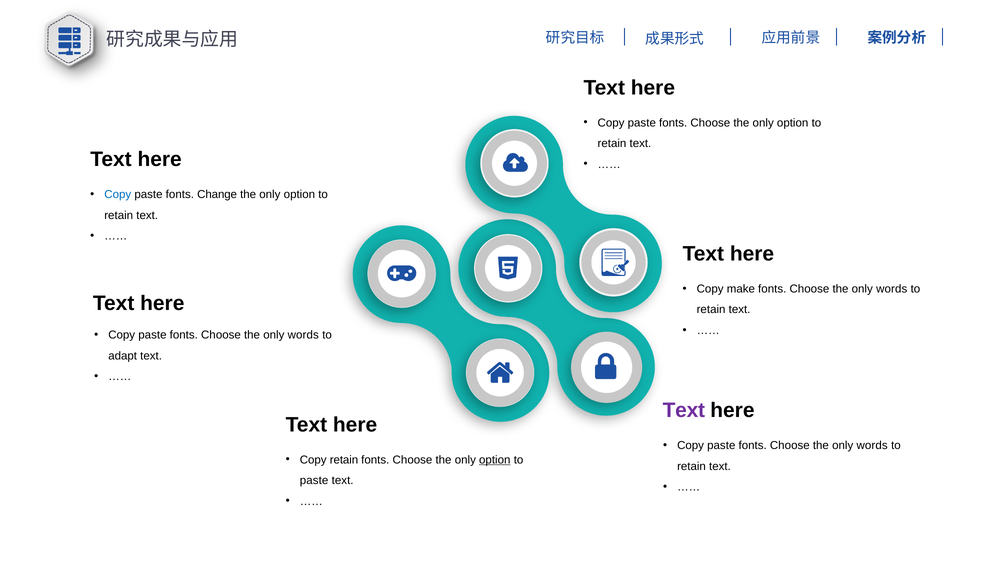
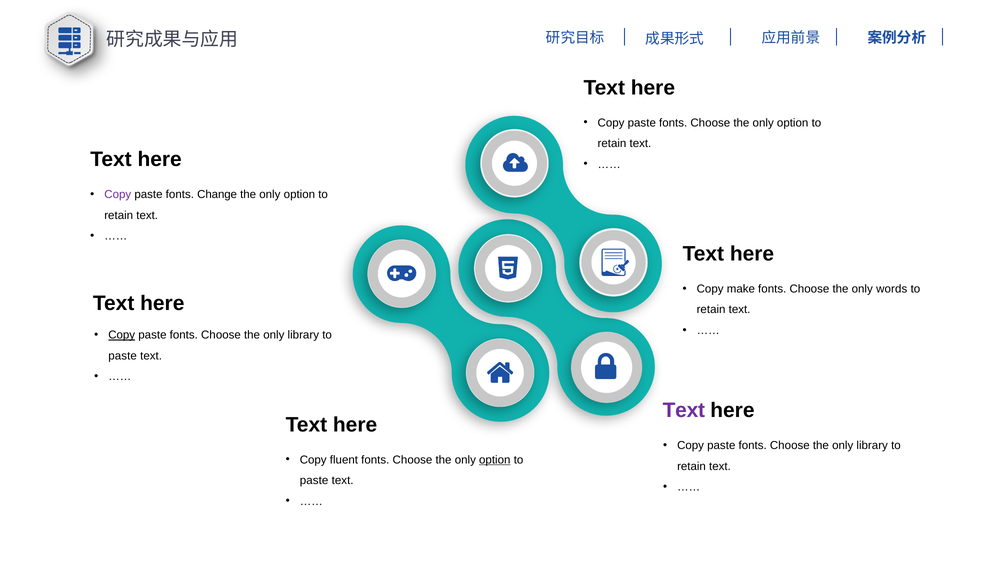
Copy colour: blue -> purple (118, 195)
Copy underline: none -> present (122, 335)
words: words -> library (303, 335)
adapt: adapt -> paste (123, 356)
words: words -> library (872, 445)
Copy retain: retain -> fluent (344, 460)
